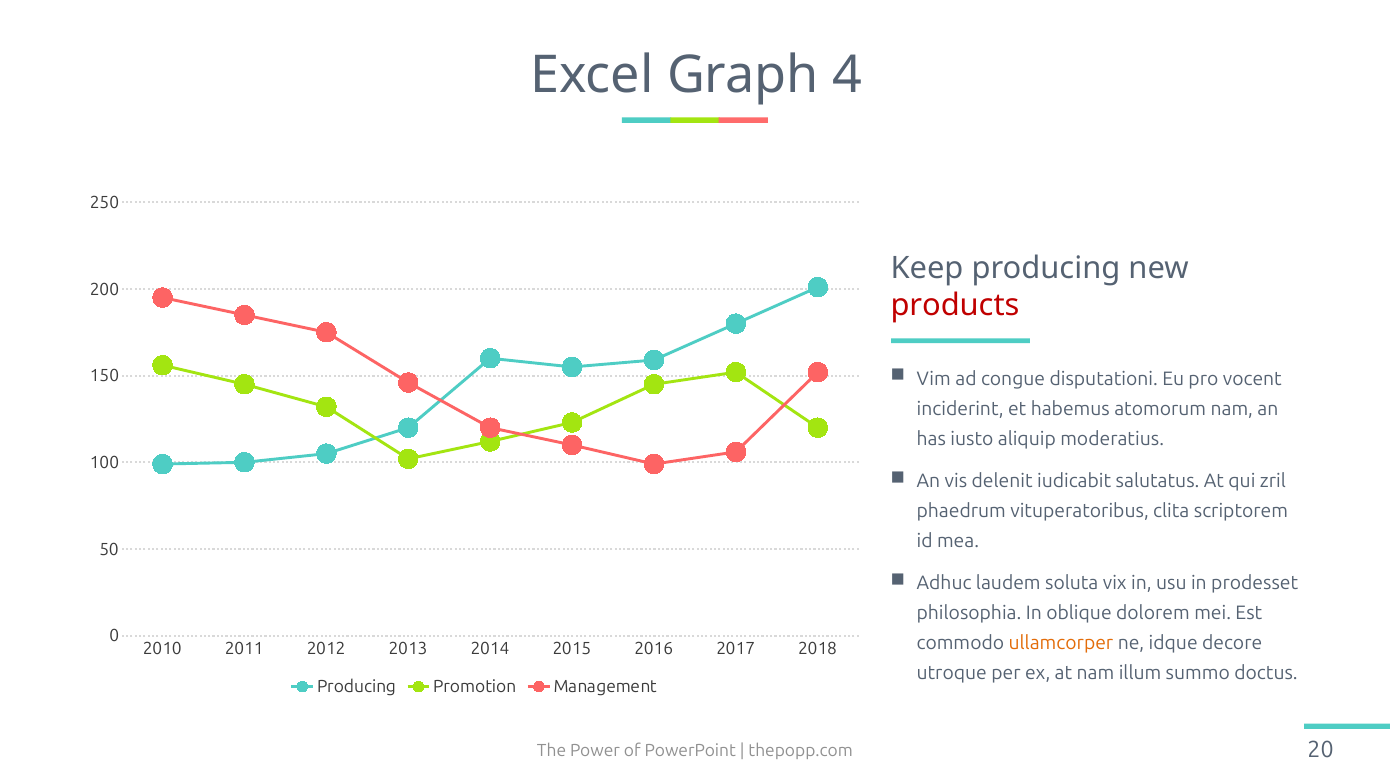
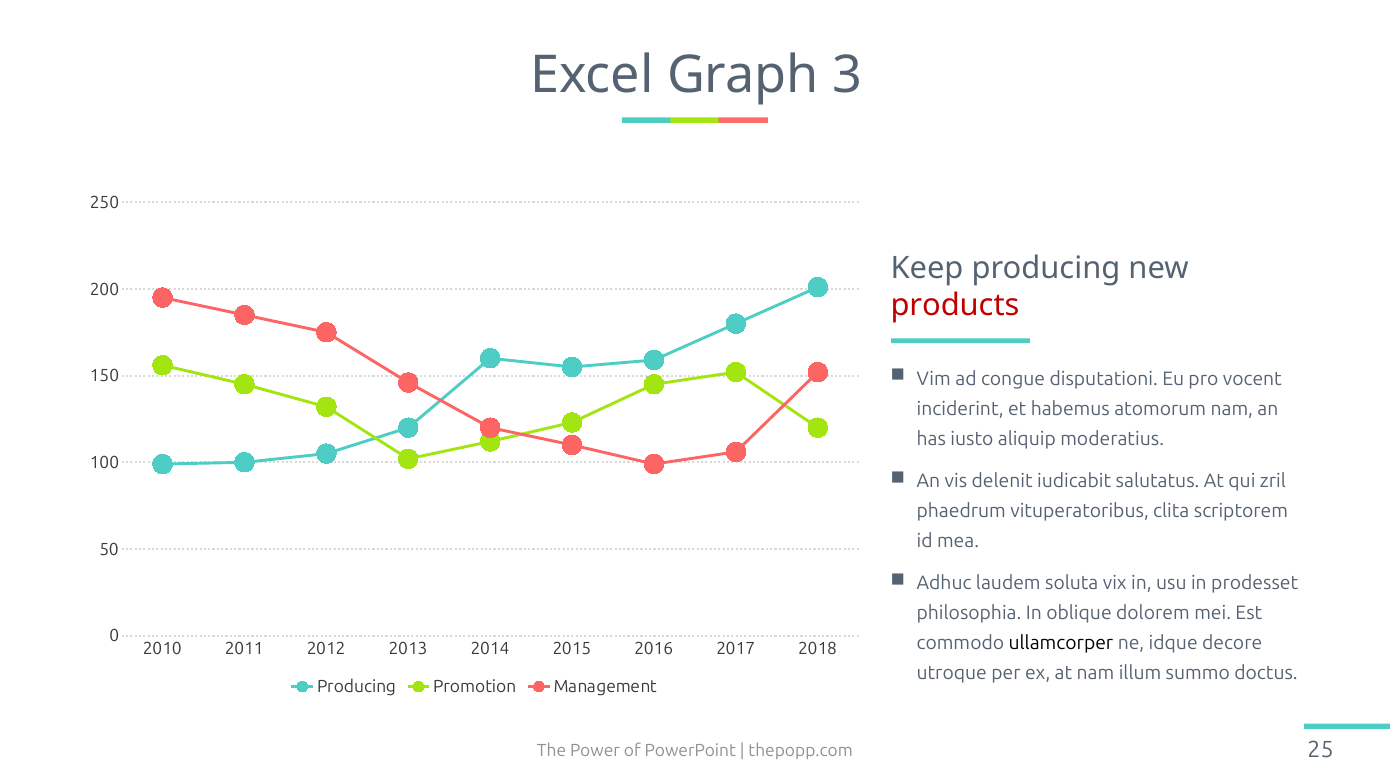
4: 4 -> 3 (847, 75)
ullamcorper colour: orange -> black (1061, 643)
20: 20 -> 25 (1321, 750)
